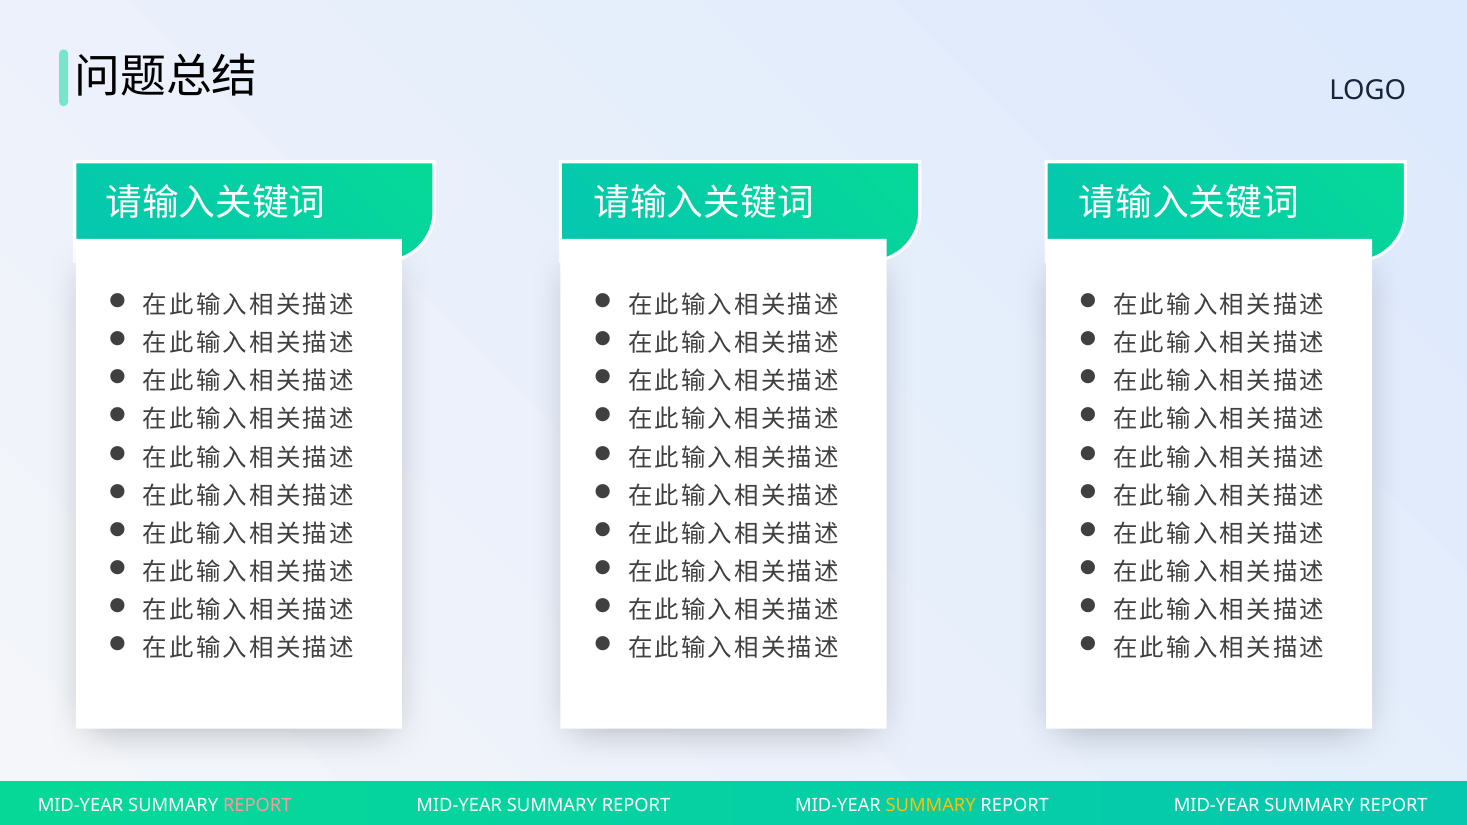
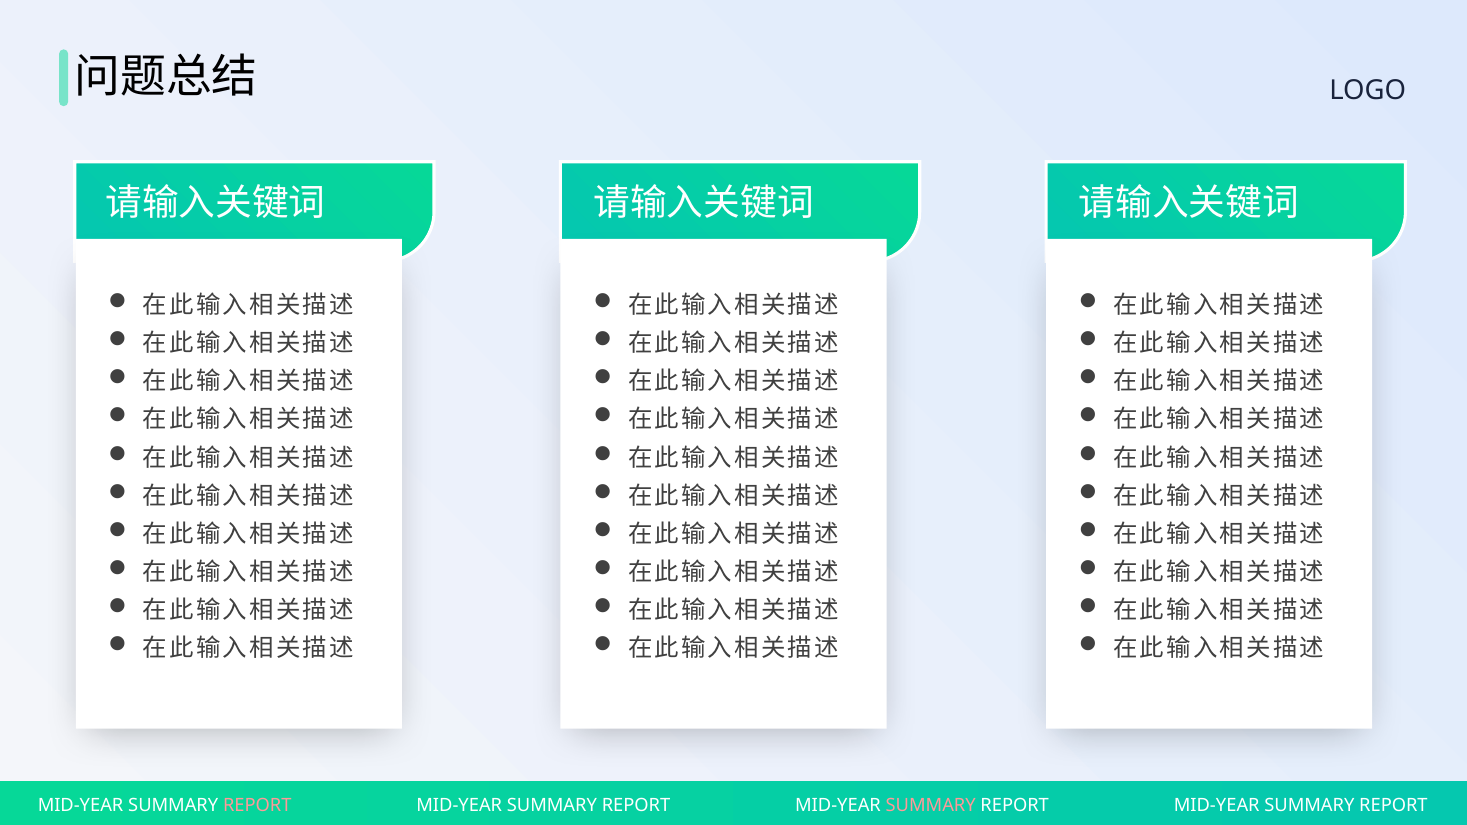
SUMMARY colour: yellow -> pink (931, 805)
